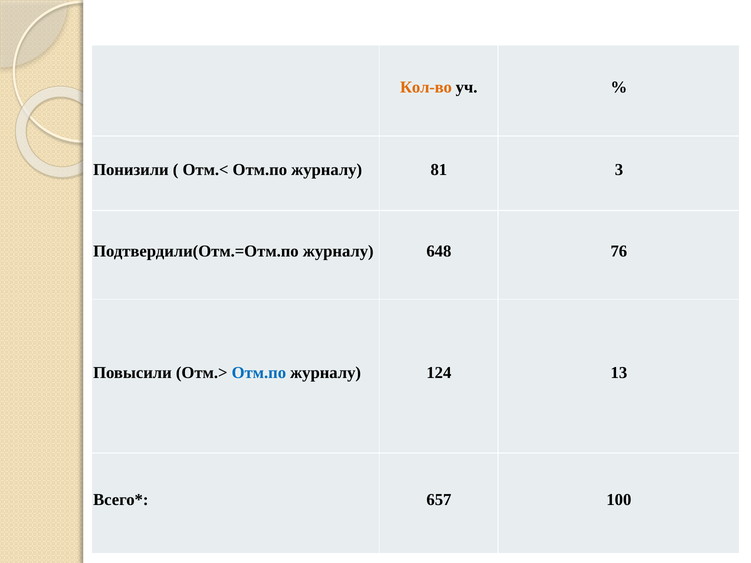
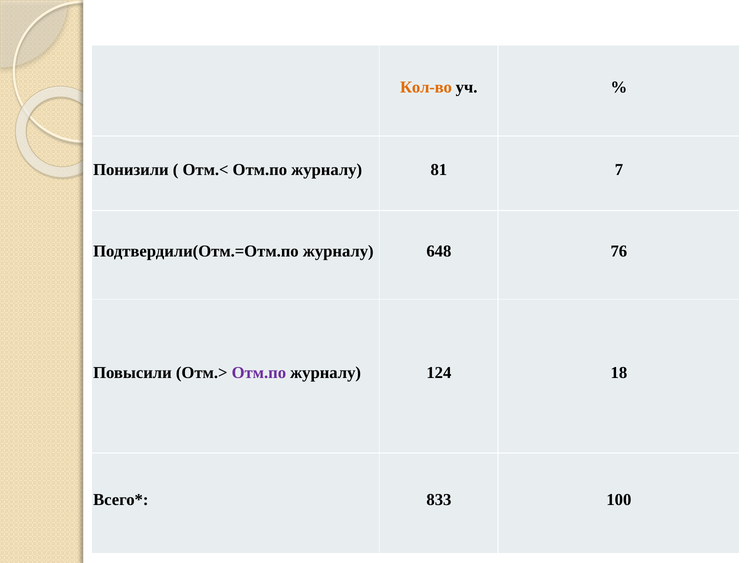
3: 3 -> 7 (619, 170)
Отм.по colour: blue -> purple (259, 373)
13: 13 -> 18 (619, 373)
657: 657 -> 833 (439, 500)
